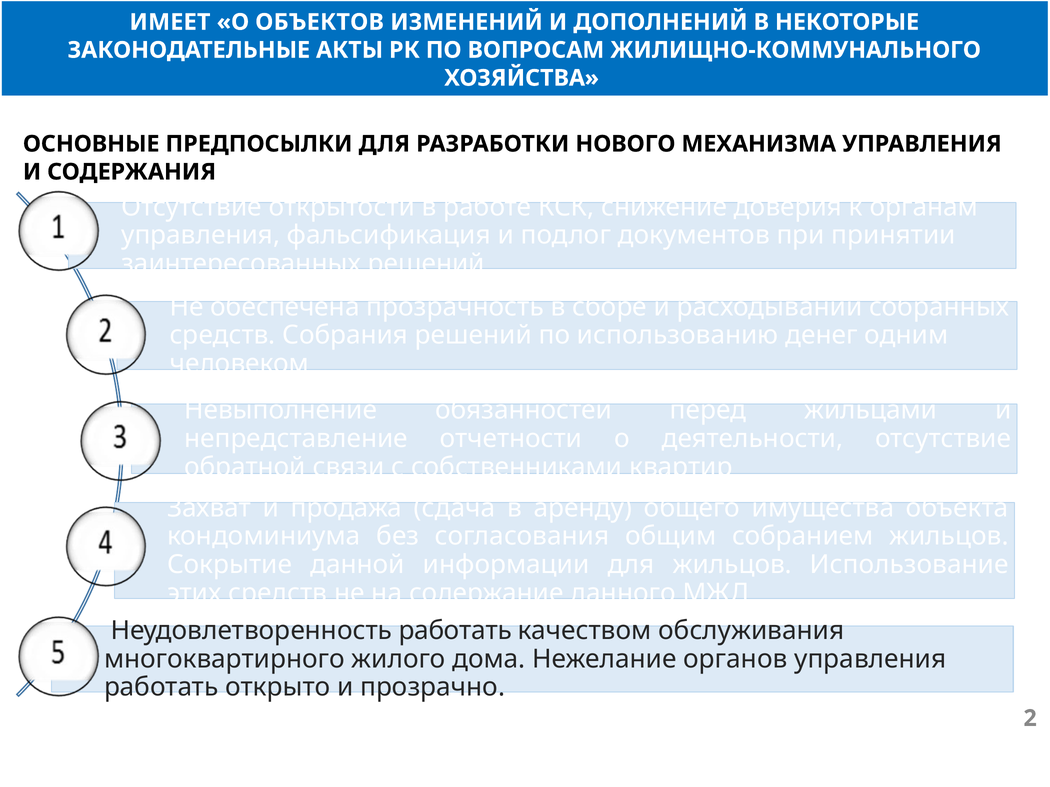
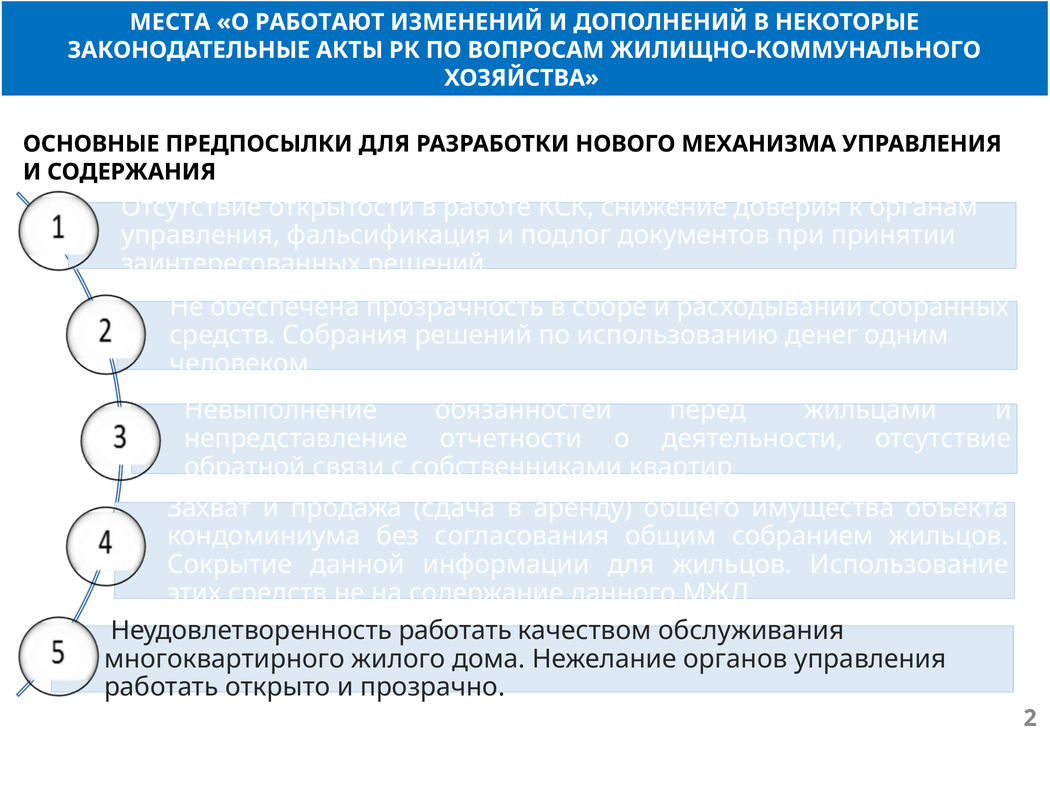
ИМЕЕТ: ИМЕЕТ -> МЕСТА (170, 22)
ОБЪЕКТОВ: ОБЪЕКТОВ -> РАБОТАЮТ (320, 22)
